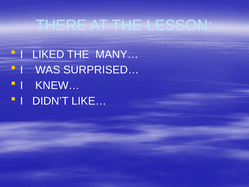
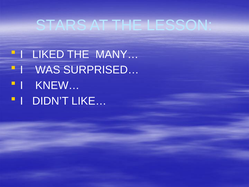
THERE: THERE -> STARS (61, 25)
